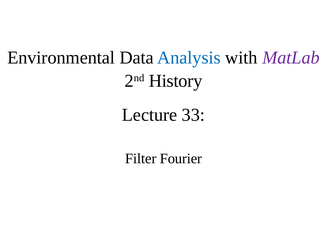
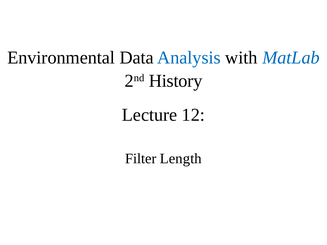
MatLab colour: purple -> blue (291, 58)
33: 33 -> 12 (193, 115)
Fourier: Fourier -> Length (181, 159)
